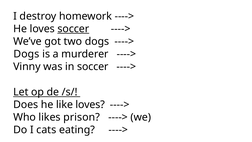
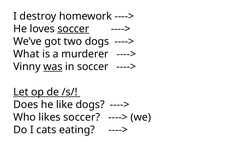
Dogs: Dogs -> What (26, 54)
was underline: none -> present (53, 67)
like loves: loves -> dogs (90, 104)
likes prison: prison -> soccer (82, 117)
